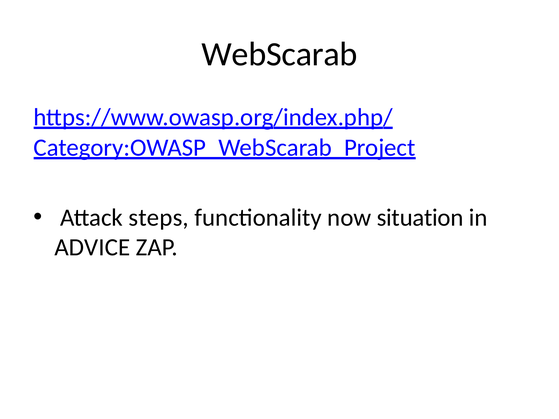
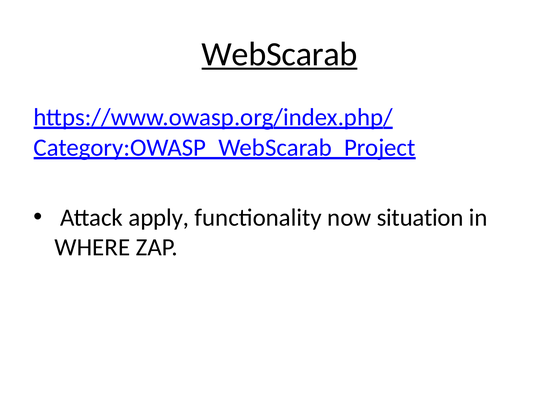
WebScarab underline: none -> present (280, 54)
steps: steps -> apply (159, 218)
ADVICE: ADVICE -> WHERE (92, 248)
